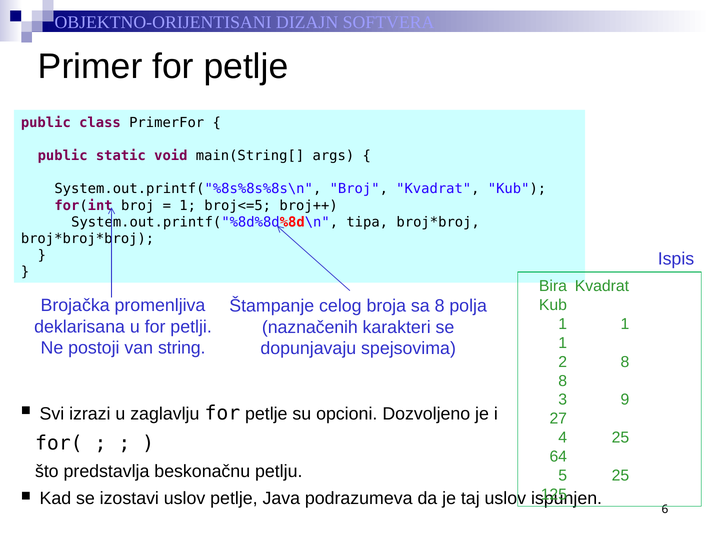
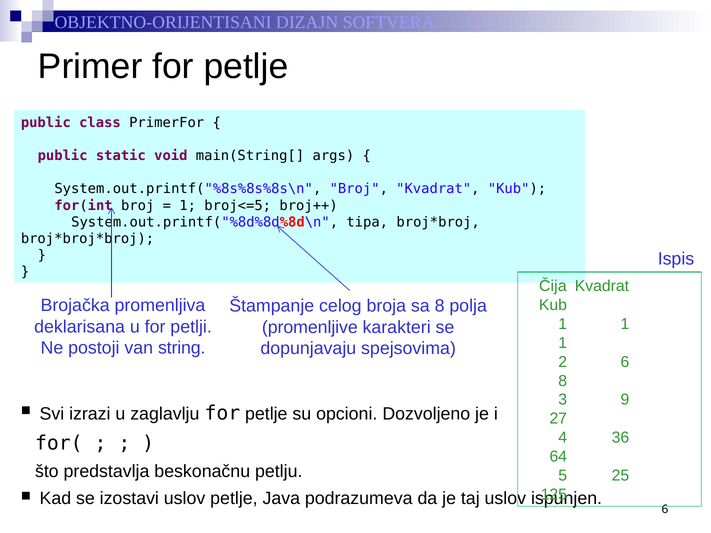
Bira: Bira -> Čija (553, 286)
naznačenih: naznačenih -> promenljive (310, 327)
2 8: 8 -> 6 (625, 362)
4 25: 25 -> 36 (620, 438)
